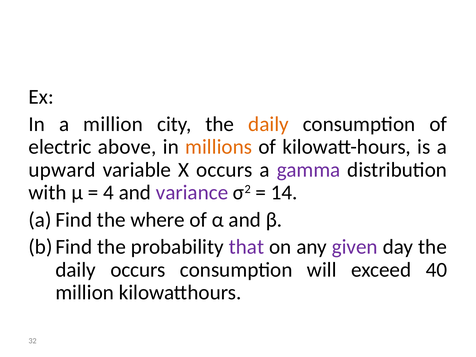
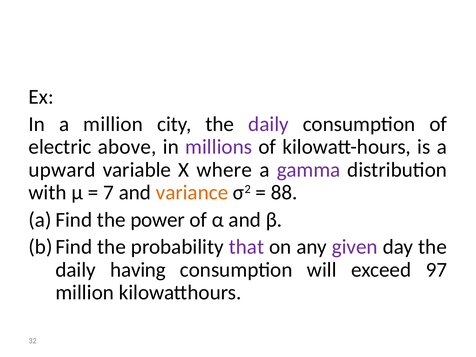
daily colour: orange -> purple (269, 124)
millions colour: orange -> purple (219, 147)
X occurs: occurs -> where (224, 170)
4: 4 -> 7 (109, 193)
variance colour: purple -> orange (192, 193)
14: 14 -> 88 (284, 193)
where: where -> power (158, 220)
daily occurs: occurs -> having (138, 270)
40: 40 -> 97 (436, 270)
